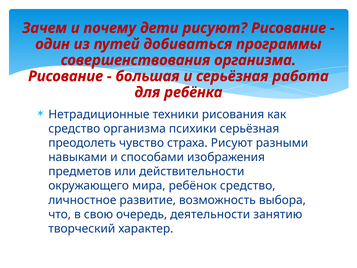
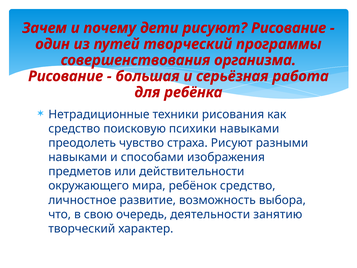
путей добиваться: добиваться -> творческий (188, 44)
средство организма: организма -> поисковую (135, 128)
психики серьёзная: серьёзная -> навыками (249, 128)
